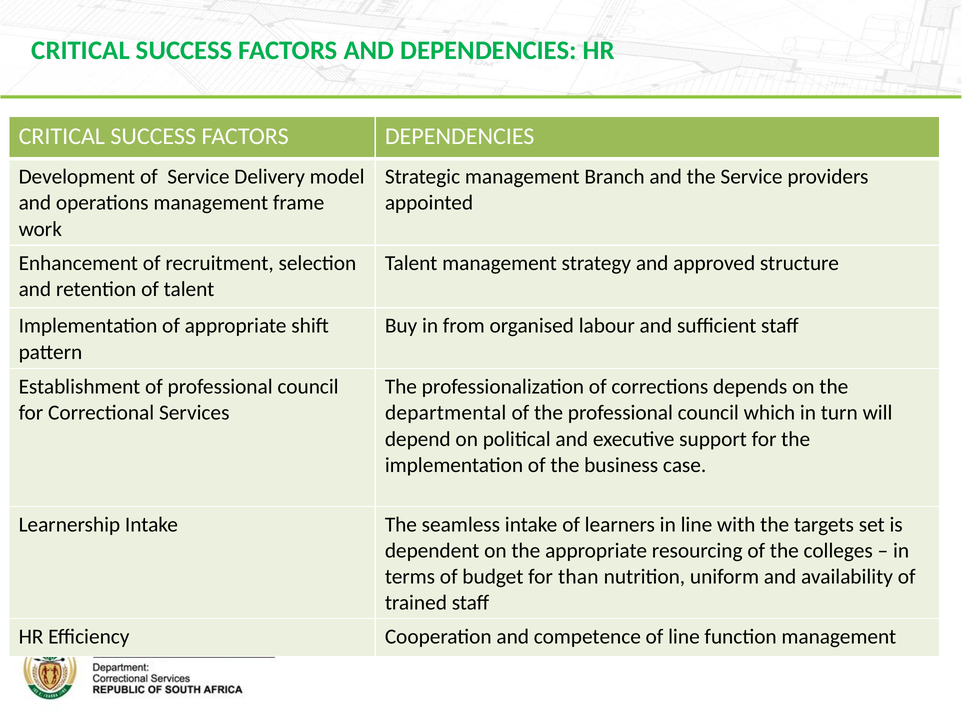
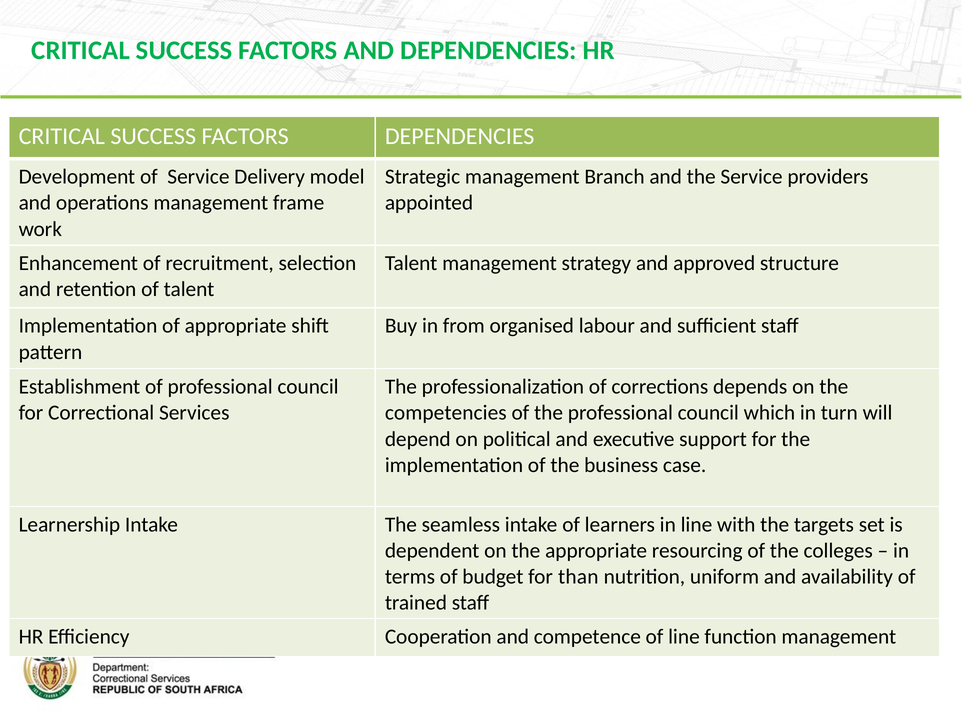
departmental: departmental -> competencies (446, 413)
